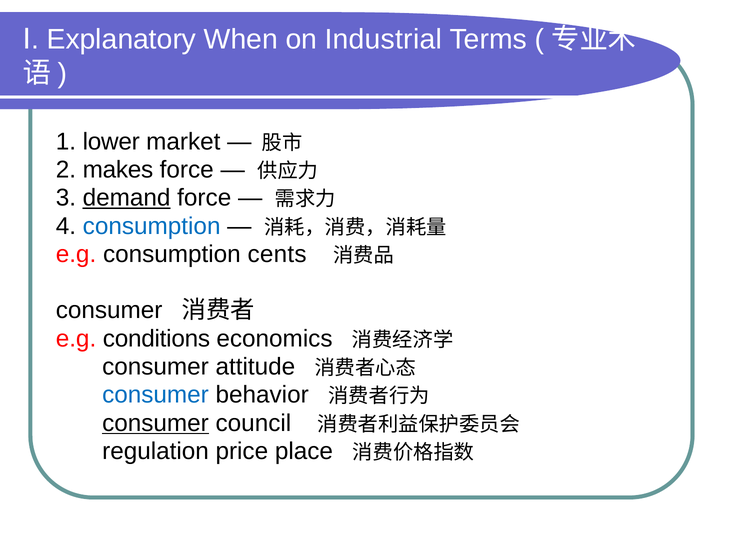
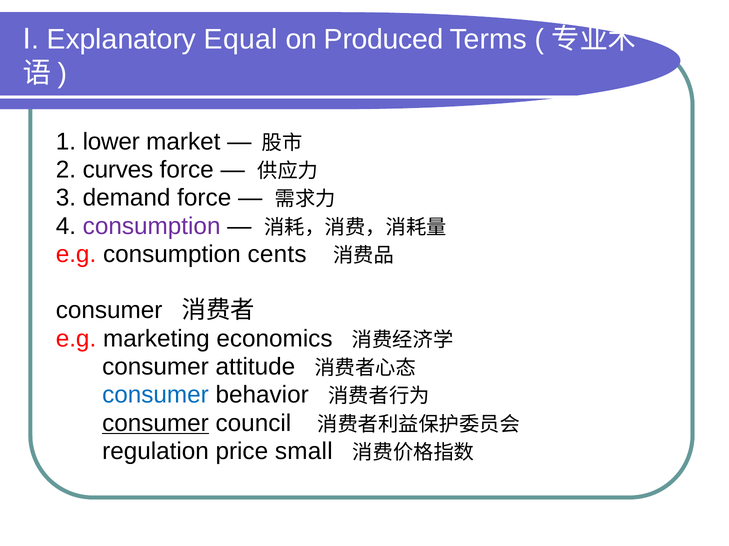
When: When -> Equal (241, 40)
Industrial: Industrial -> Produced (384, 40)
makes: makes -> curves (118, 170)
demand underline: present -> none (127, 198)
consumption colour: blue -> purple (152, 226)
conditions: conditions -> marketing (156, 339)
place: place -> small (304, 452)
